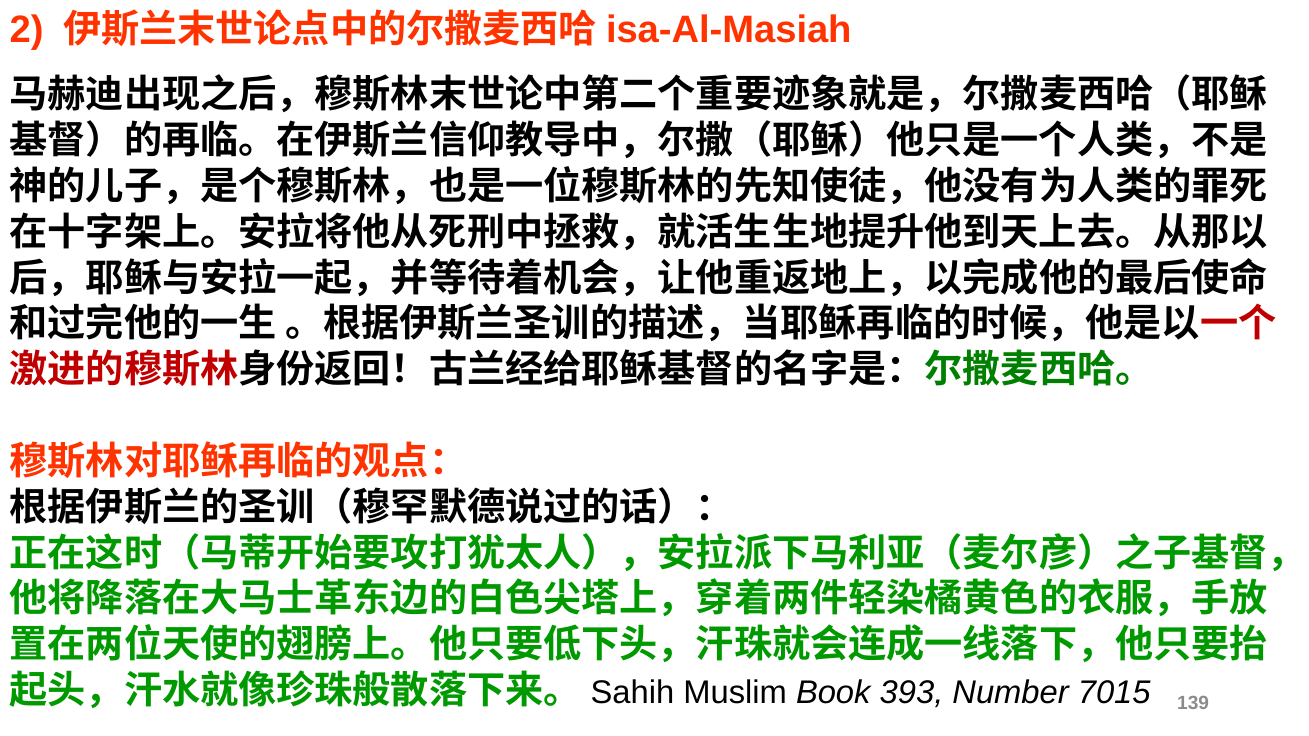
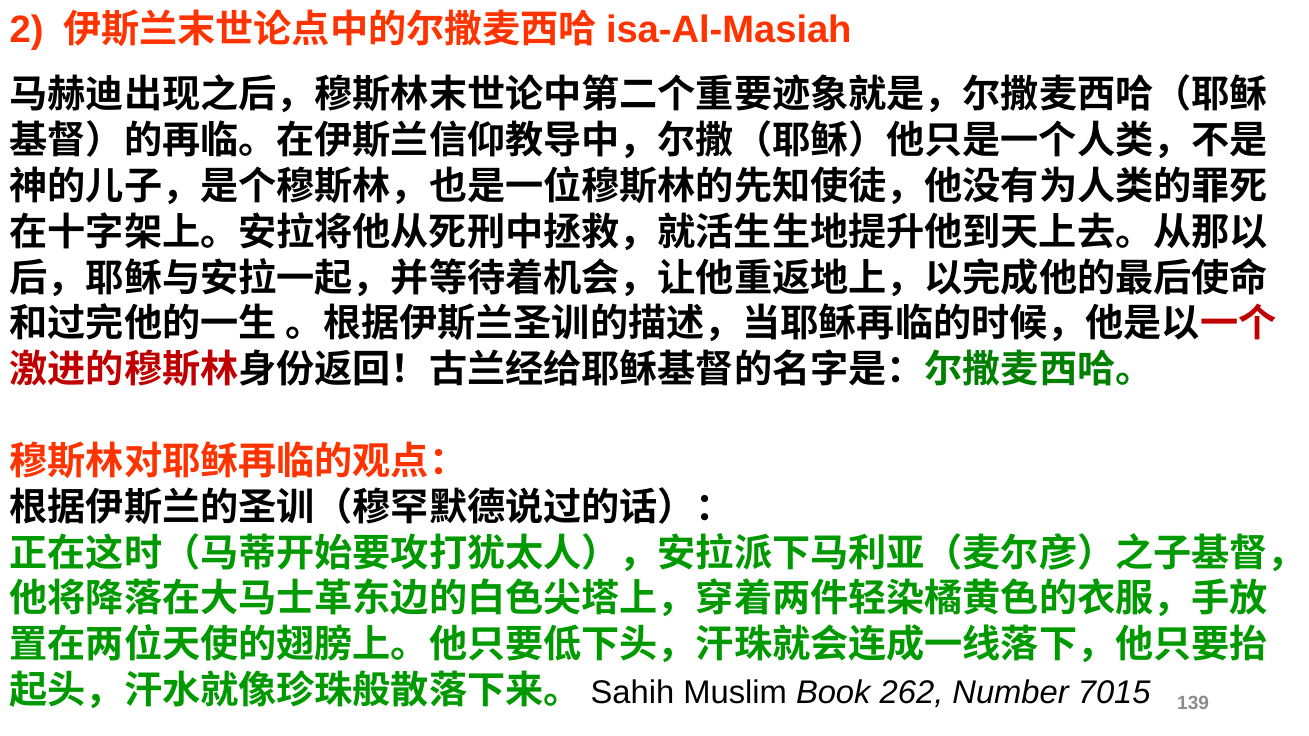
393: 393 -> 262 (912, 693)
